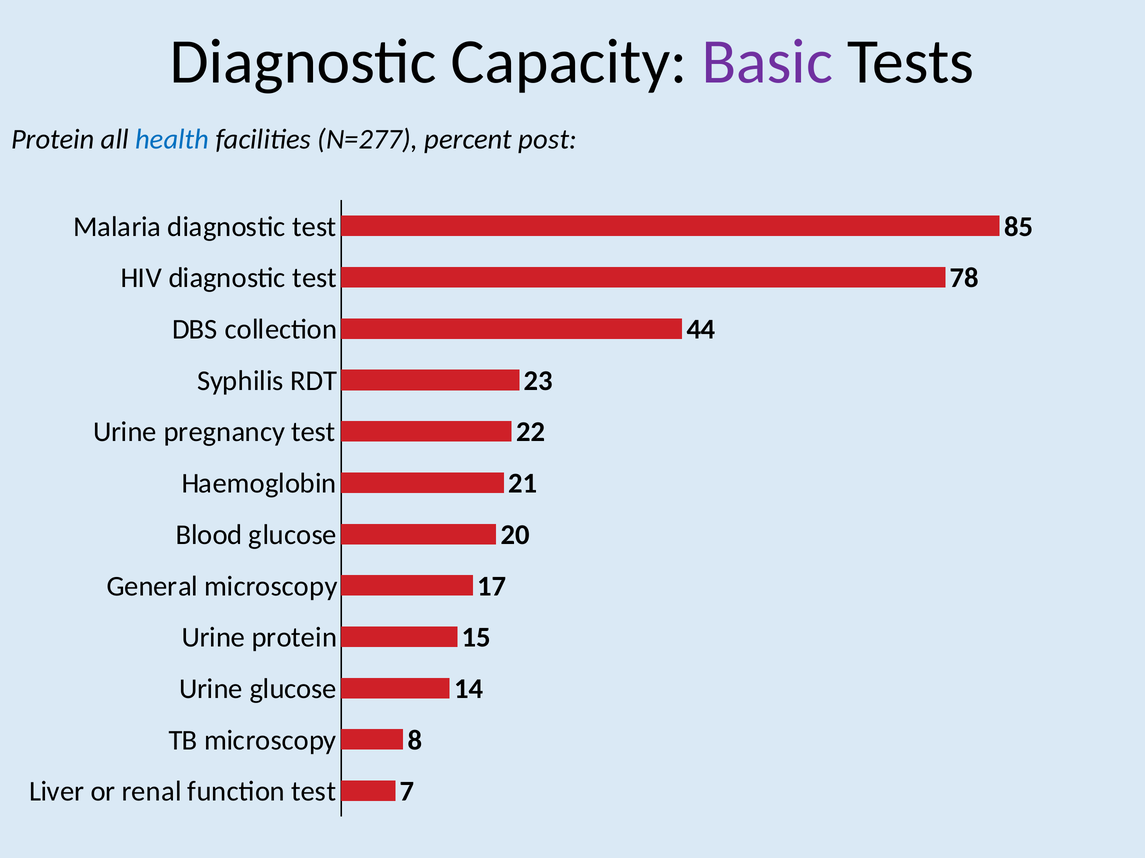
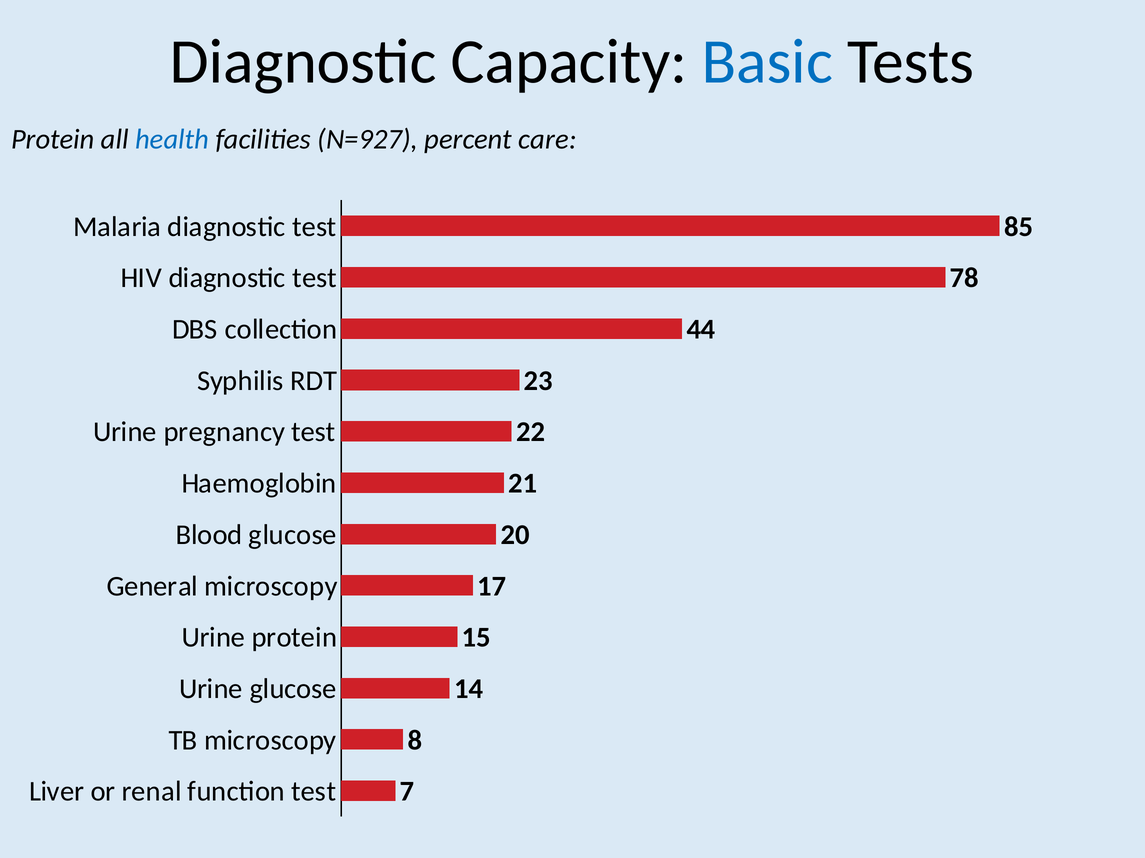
Basic colour: purple -> blue (767, 62)
N=277: N=277 -> N=927 (368, 139)
post: post -> care (548, 139)
